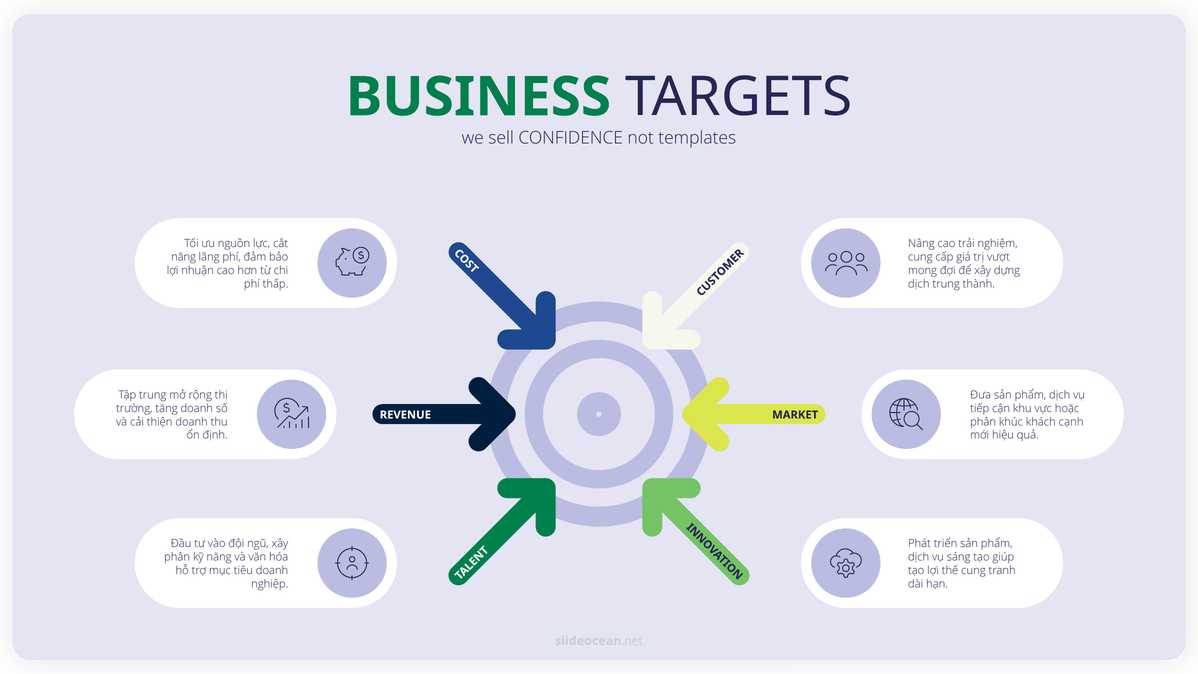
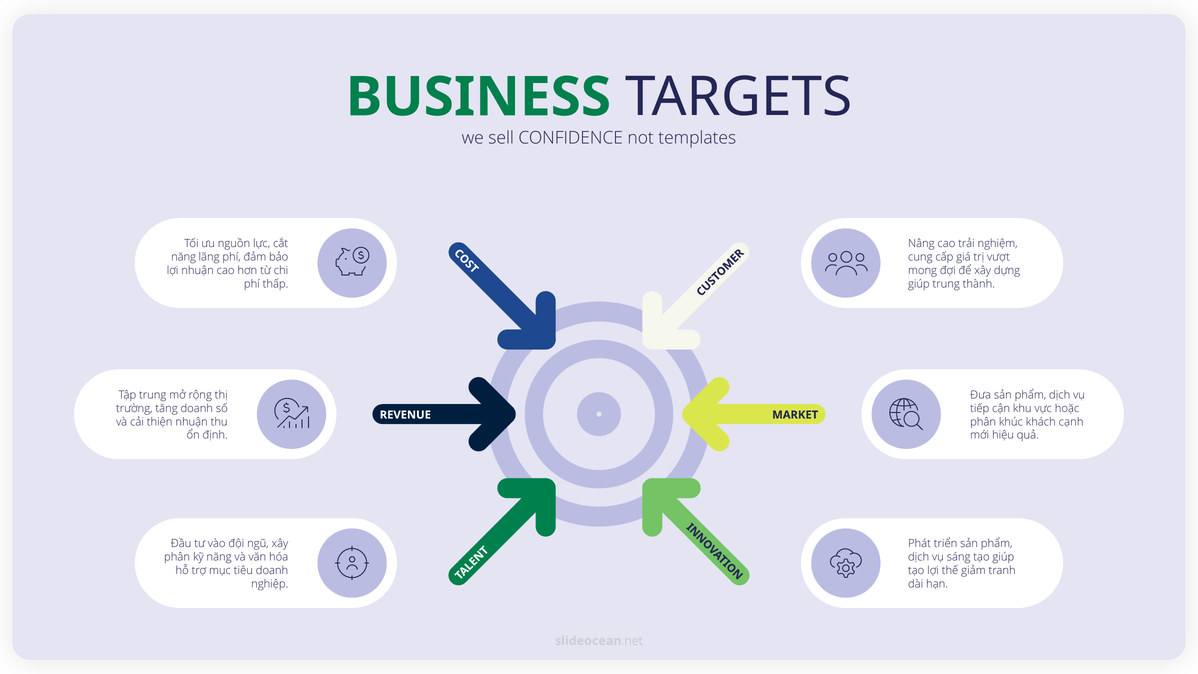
dịch: dịch -> giúp (919, 284)
thiện doanh: doanh -> nhuận (192, 422)
thế cung: cung -> giảm (973, 570)
